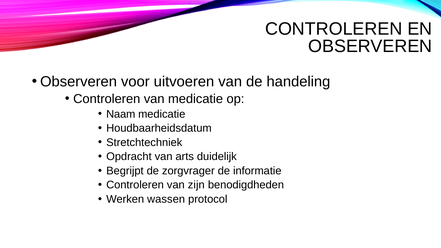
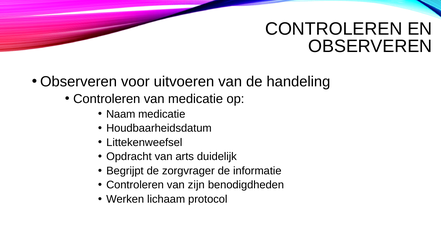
Stretchtechniek: Stretchtechniek -> Littekenweefsel (144, 142)
wassen: wassen -> lichaam (166, 199)
